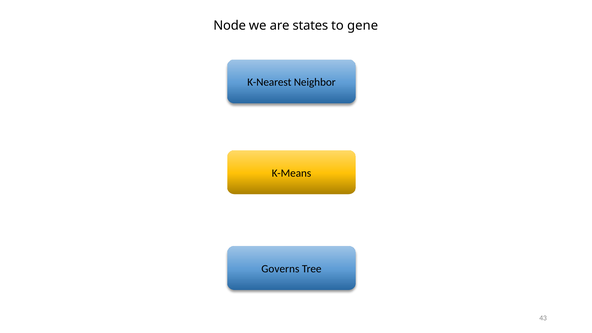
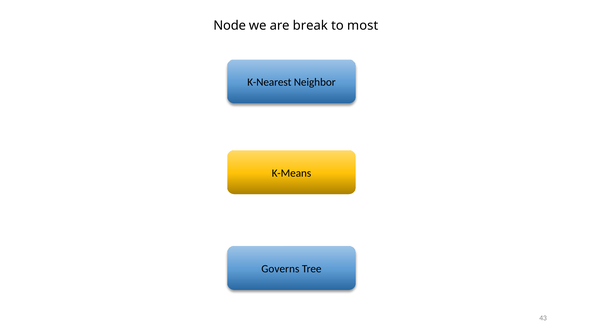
states: states -> break (310, 26)
gene: gene -> most (363, 26)
